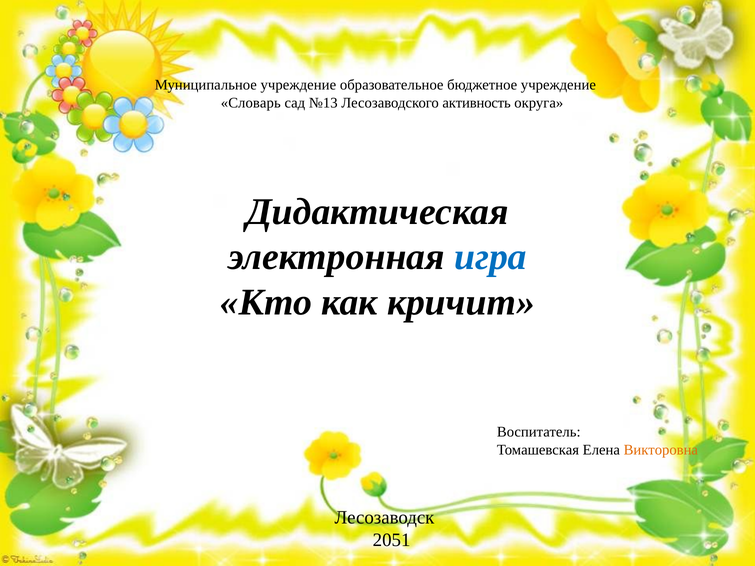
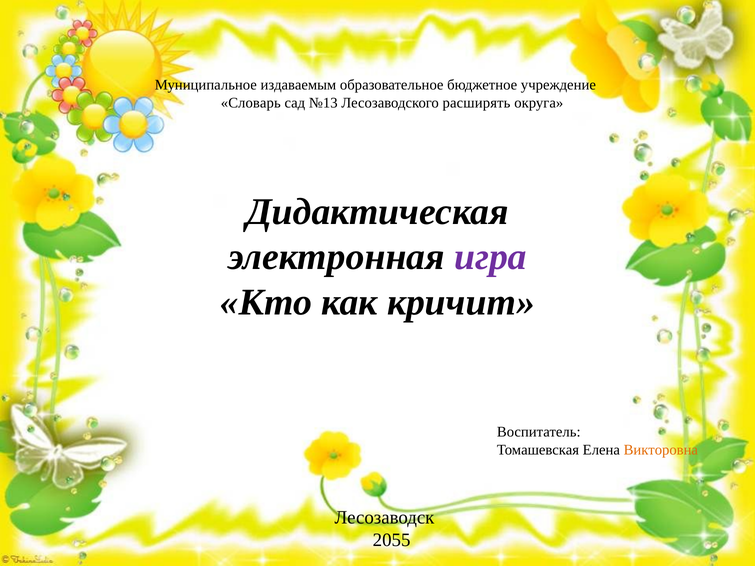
Муниципальное учреждение: учреждение -> издаваемым (298, 85)
активность: активность -> расширять (477, 103)
игра colour: blue -> purple (490, 257)
2051: 2051 -> 2055 (392, 540)
